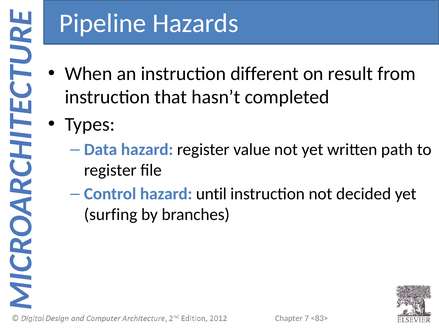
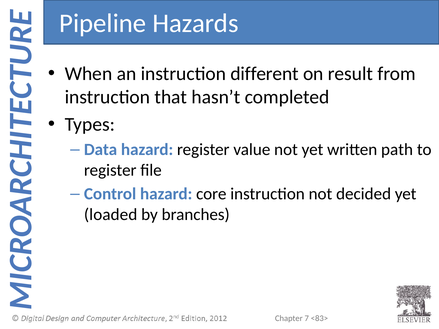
until: until -> core (211, 194)
surfing: surfing -> loaded (111, 215)
